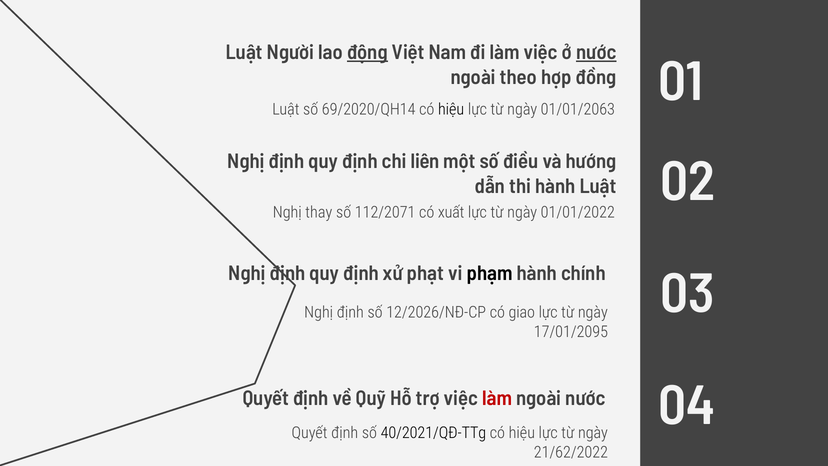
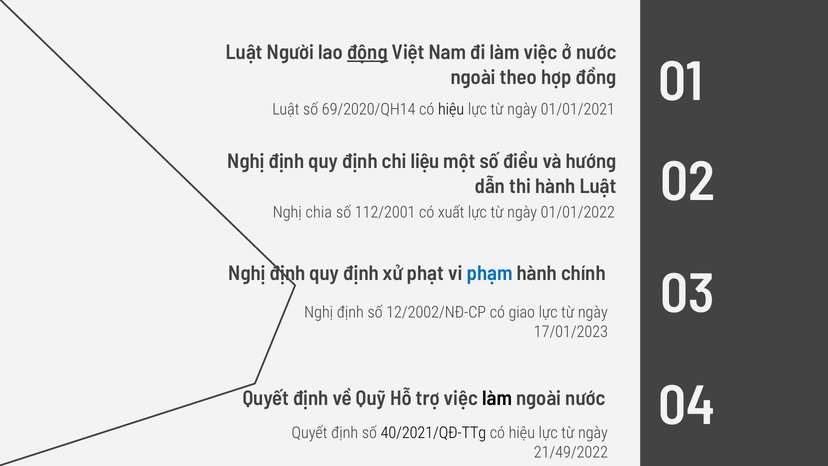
nước underline: present -> none (596, 52)
01/01/2063: 01/01/2063 -> 01/01/2021 (578, 109)
liên: liên -> liệu (425, 162)
thay: thay -> chia (319, 212)
112/2071: 112/2071 -> 112/2001 (385, 212)
phạm colour: black -> blue (490, 273)
12/2026/NĐ-CP: 12/2026/NĐ-CP -> 12/2002/NĐ-CP (436, 312)
17/01/2095: 17/01/2095 -> 17/01/2023 (571, 332)
làm colour: red -> black (497, 398)
21/62/2022: 21/62/2022 -> 21/49/2022 (571, 452)
